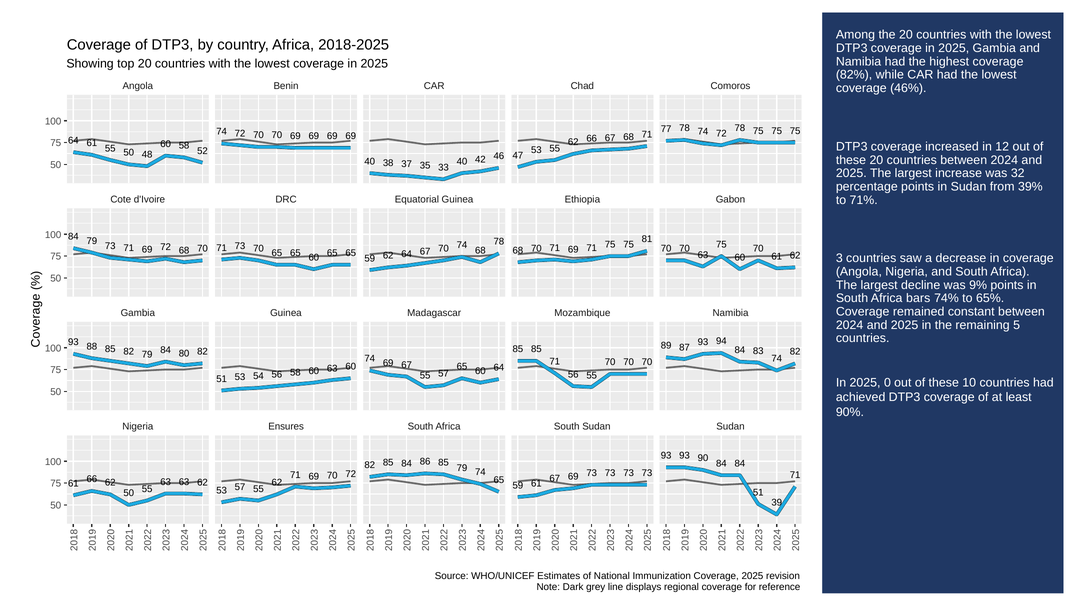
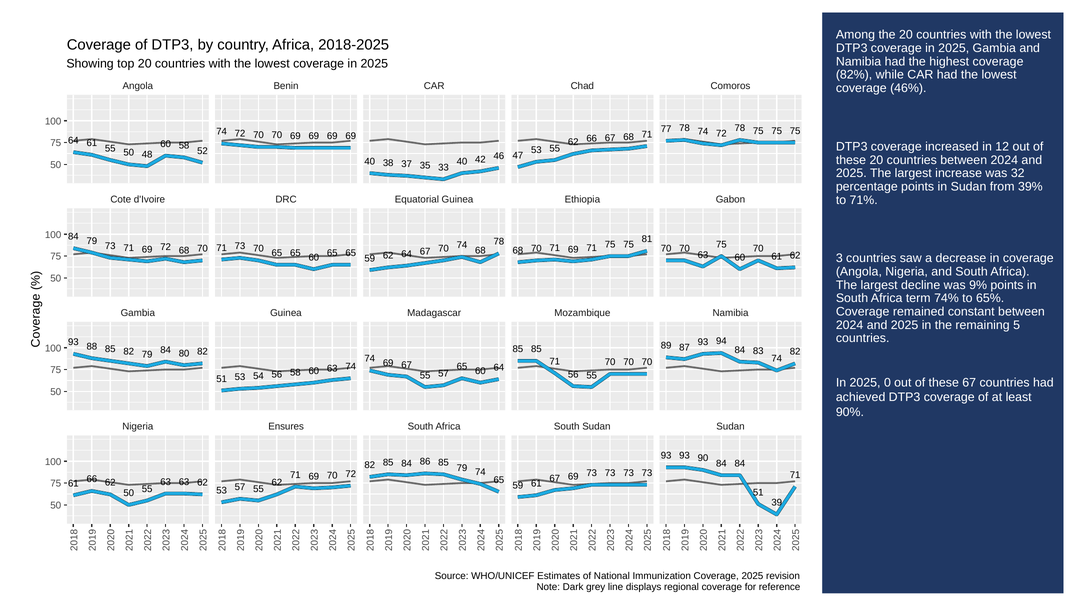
bars: bars -> term (918, 298)
63 60: 60 -> 74 (351, 367)
these 10: 10 -> 67 (969, 382)
